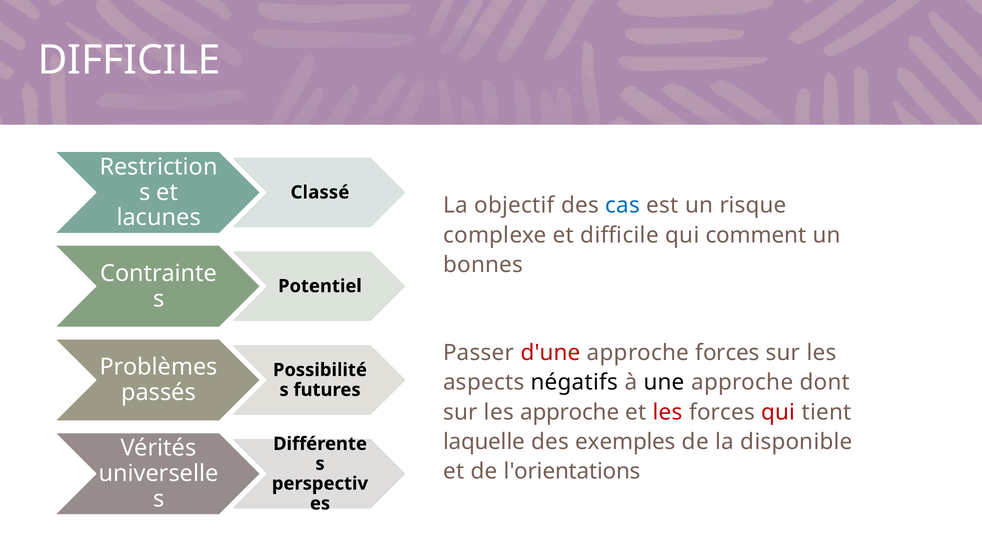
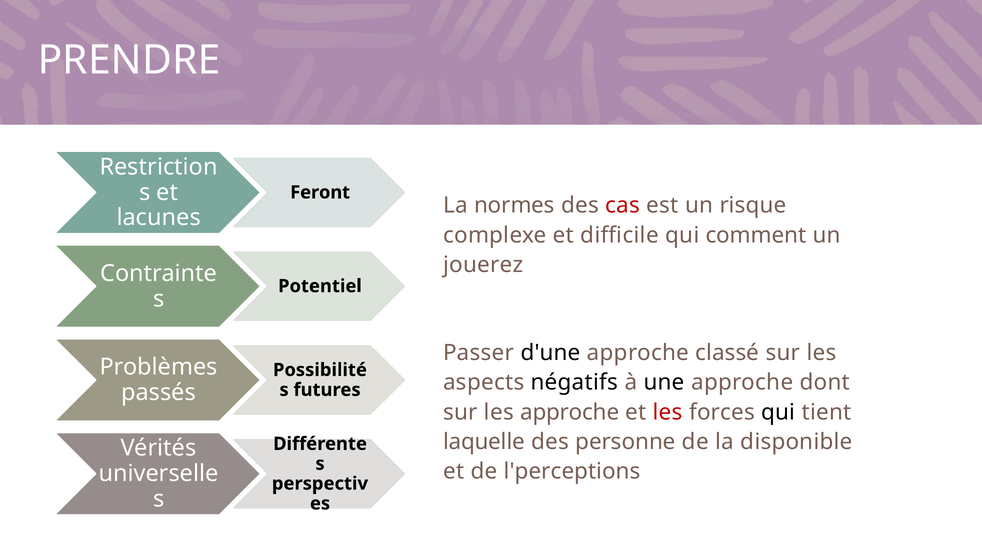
DIFFICILE: DIFFICILE -> PRENDRE (129, 60)
Classé: Classé -> Feront (320, 193)
objectif: objectif -> normes (515, 206)
cas colour: blue -> red (623, 206)
bonnes: bonnes -> jouerez (483, 265)
d'une colour: red -> black (551, 353)
approche forces: forces -> classé (727, 353)
qui colour: red -> black (778, 412)
exemples: exemples -> personne (625, 442)
l'orientations: l'orientations -> l'perceptions (572, 472)
